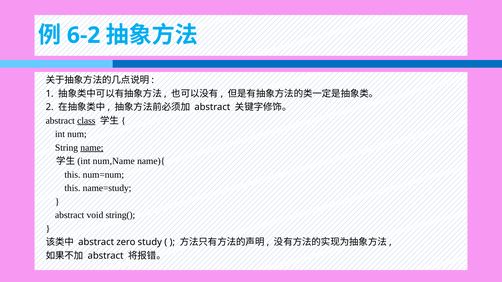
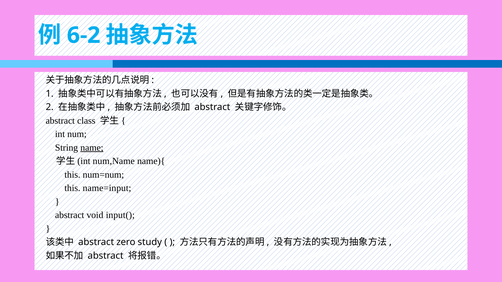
class underline: present -> none (86, 121)
name=study: name=study -> name=input (107, 188)
string(: string( -> input( (120, 215)
